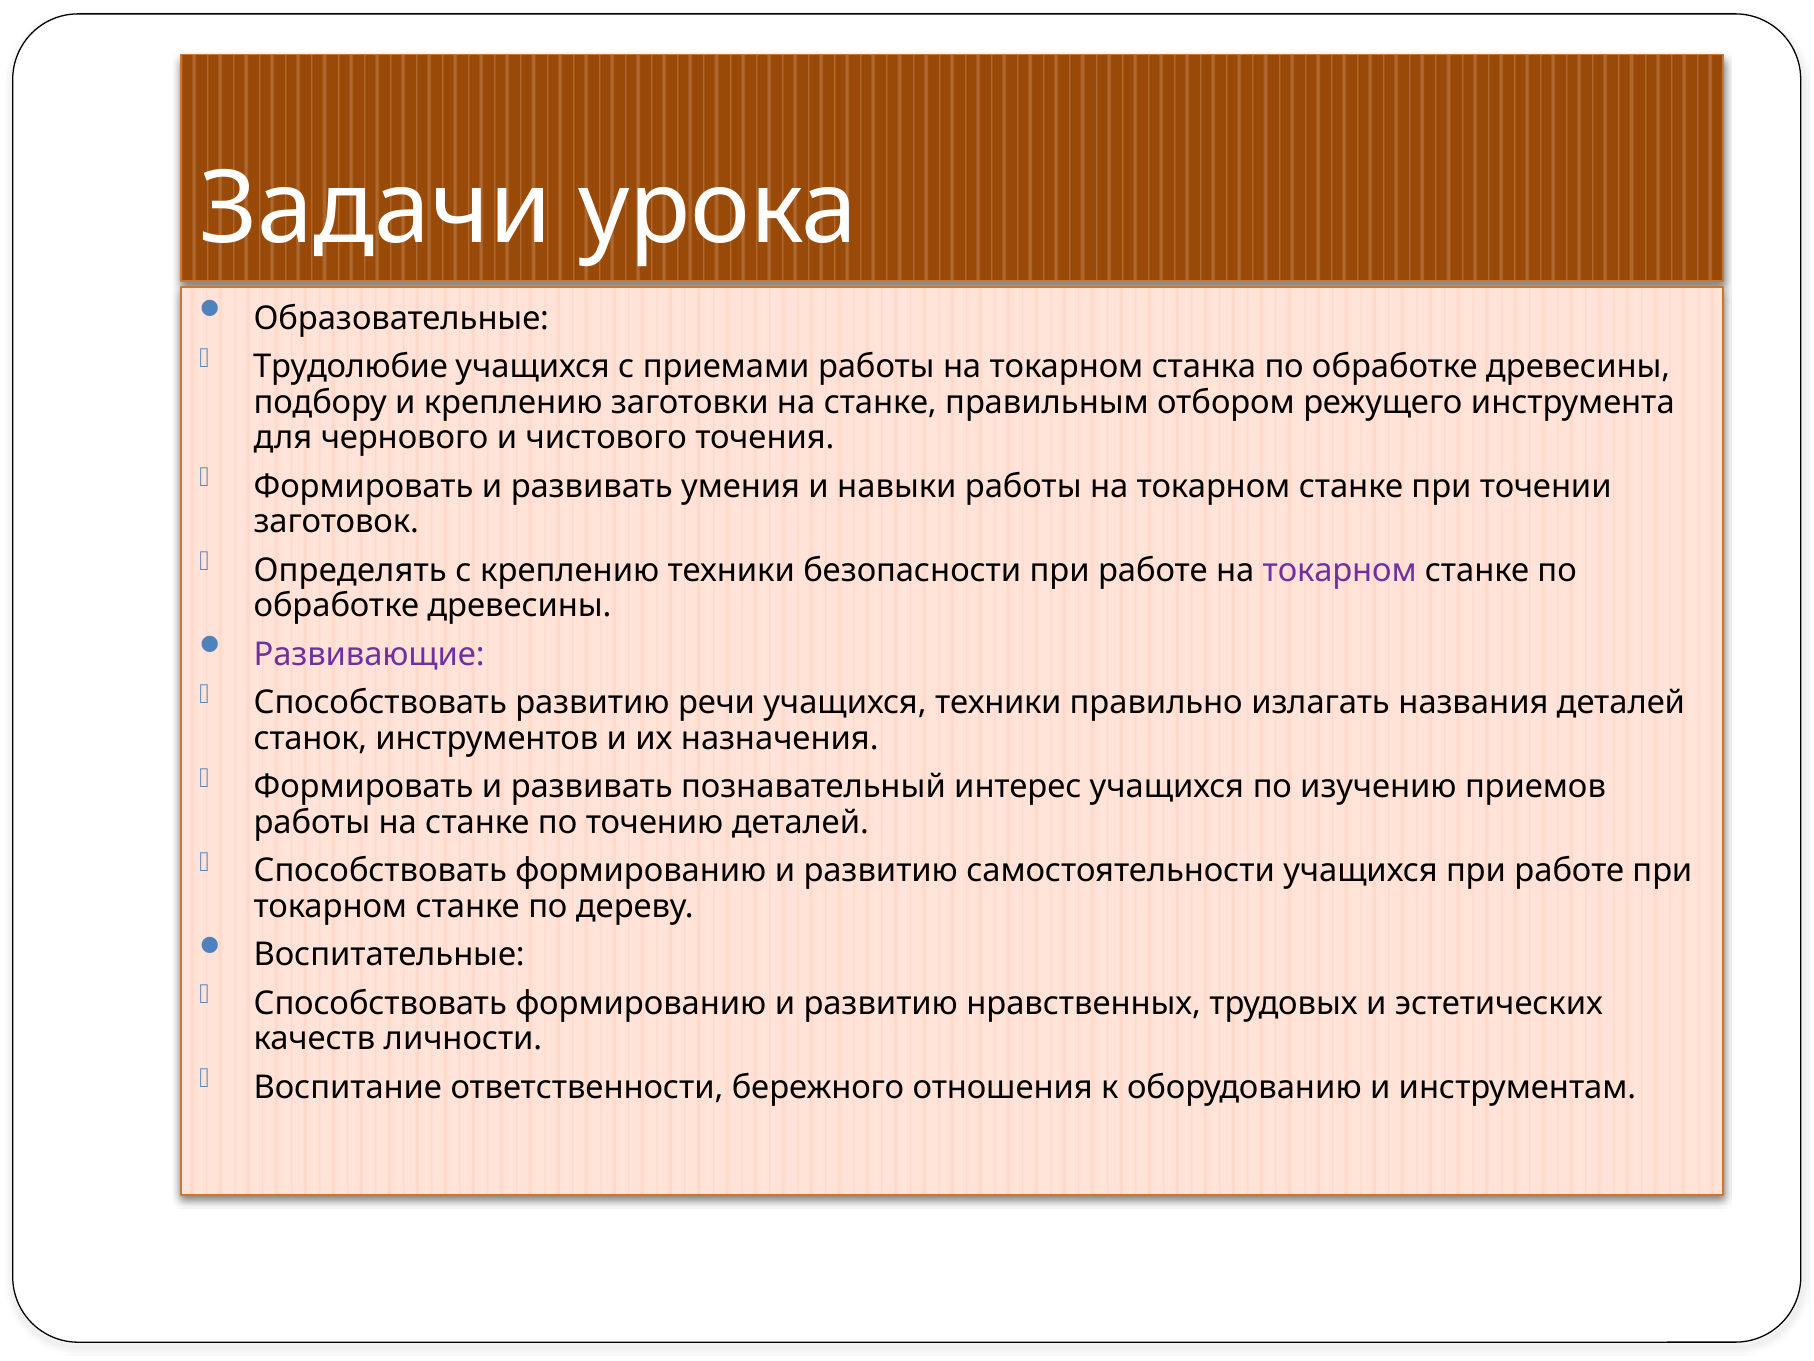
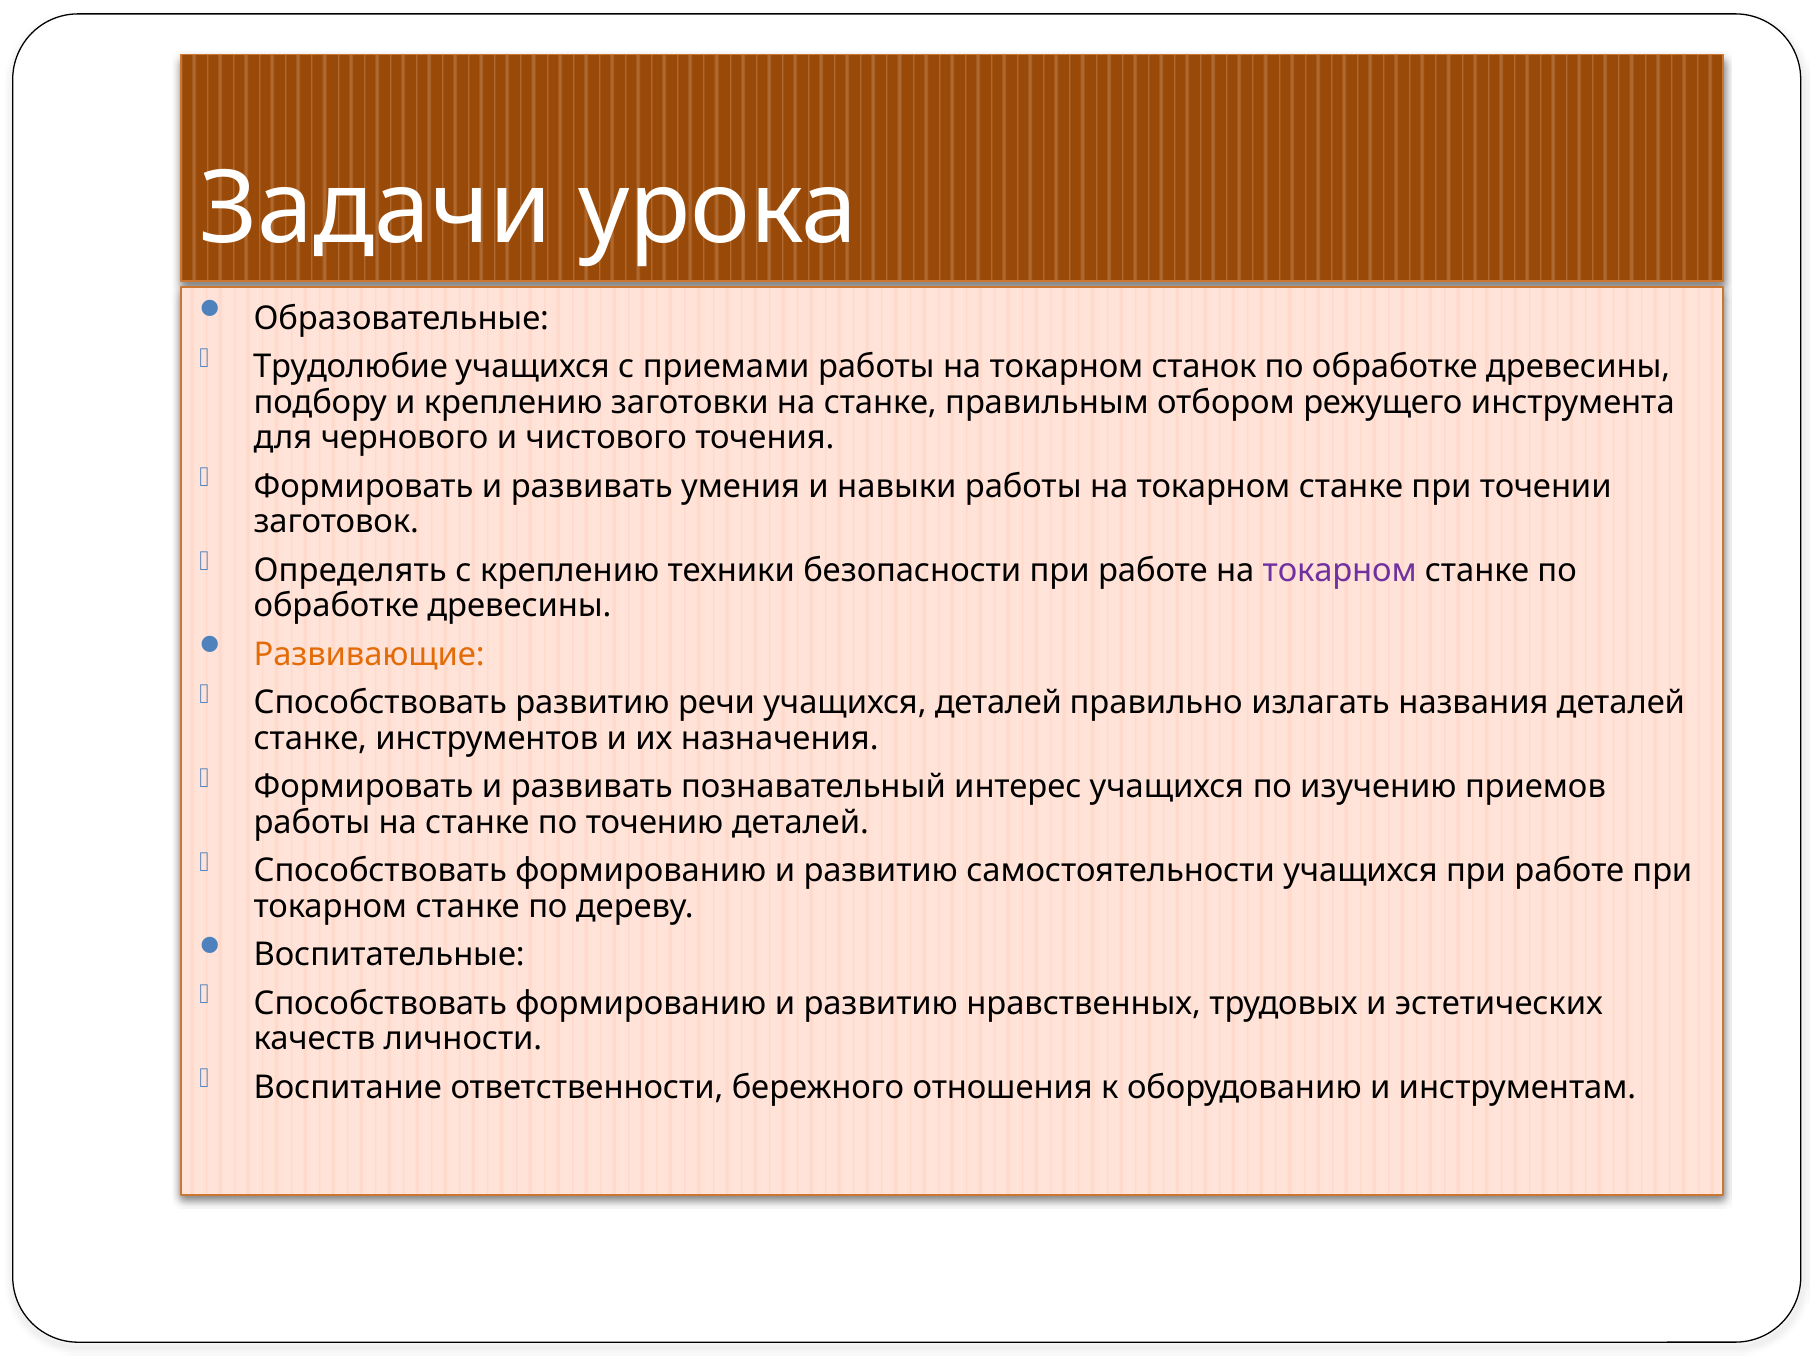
станка: станка -> станок (1204, 367)
Развивающие colour: purple -> orange (369, 654)
учащихся техники: техники -> деталей (998, 703)
станок: станок -> станке (310, 738)
